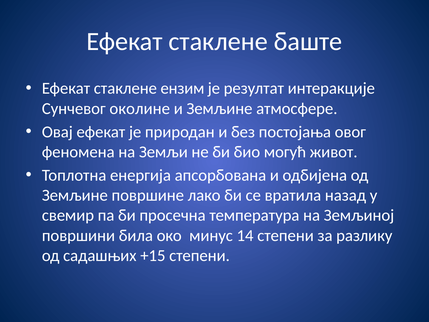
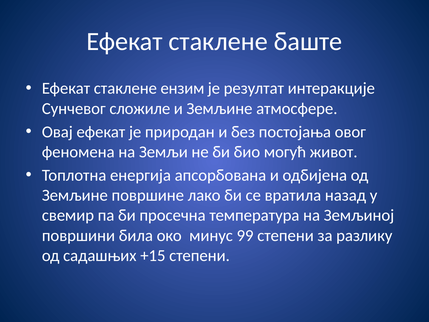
околине: околине -> сложиле (140, 108)
14: 14 -> 99 (245, 235)
